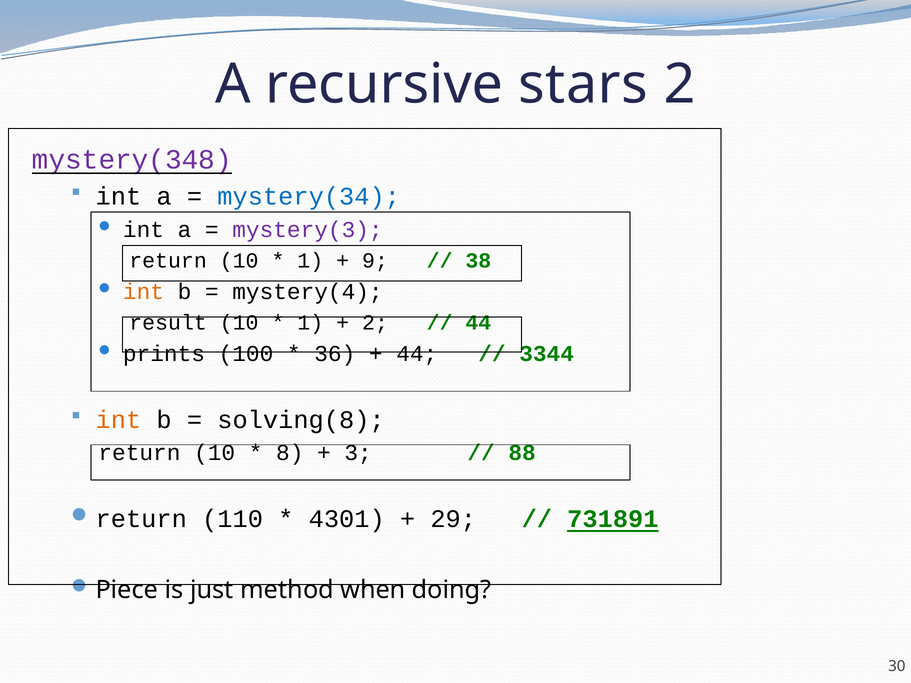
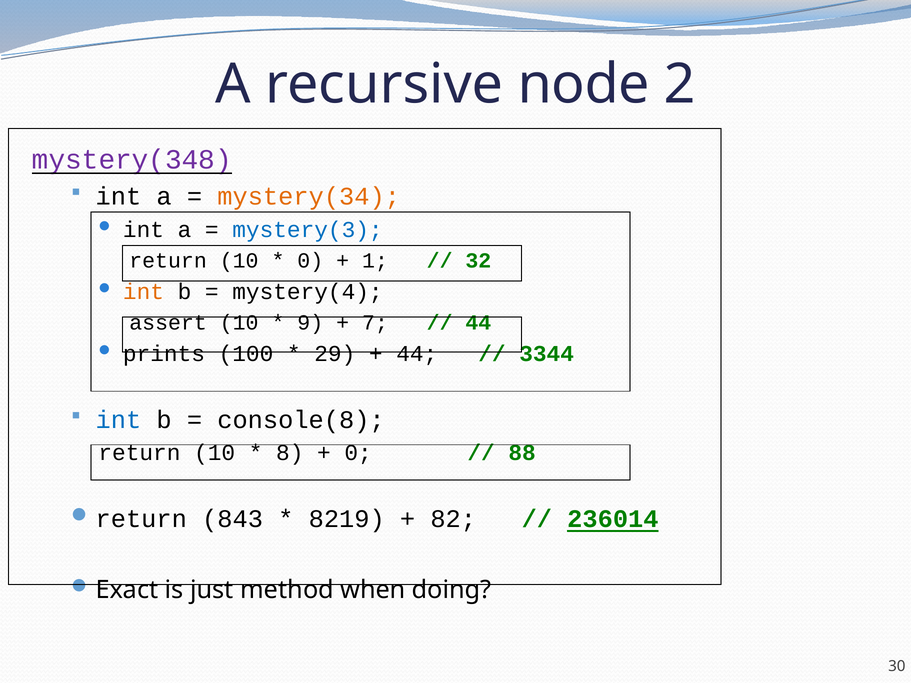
stars: stars -> node (584, 84)
mystery(34 colour: blue -> orange (309, 197)
mystery(3 colour: purple -> blue (307, 230)
1: 1 -> 0 (310, 261)
9: 9 -> 1 (375, 261)
38: 38 -> 32 (478, 261)
result: result -> assert (168, 323)
1: 1 -> 9 (310, 323)
2: 2 -> 7 (375, 323)
36: 36 -> 29 (335, 354)
int colour: orange -> blue (118, 420)
solving(8: solving(8 -> console(8 (301, 420)
3: 3 -> 0 (358, 453)
110: 110 -> 843 (233, 519)
4301: 4301 -> 8219 (347, 519)
29: 29 -> 82 (453, 519)
731891: 731891 -> 236014 (613, 519)
Piece: Piece -> Exact (127, 590)
